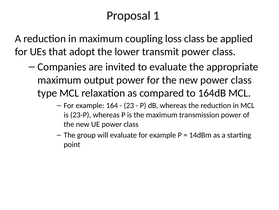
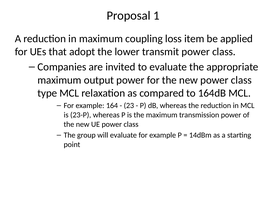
loss class: class -> item (194, 39)
